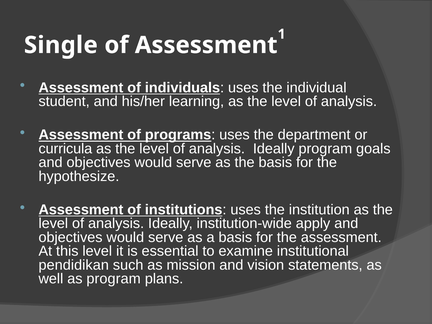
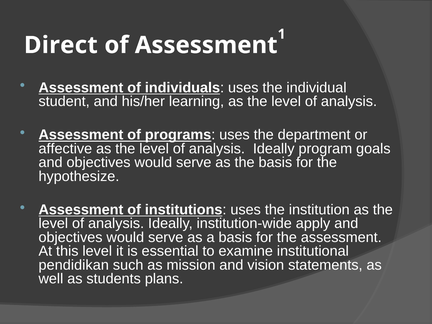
Single: Single -> Direct (61, 45)
curricula: curricula -> affective (65, 149)
as program: program -> students (114, 279)
